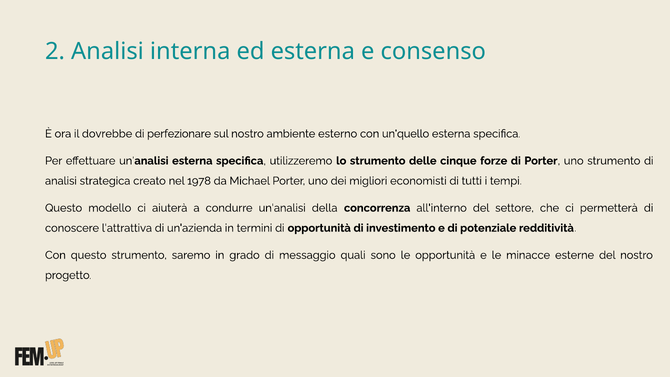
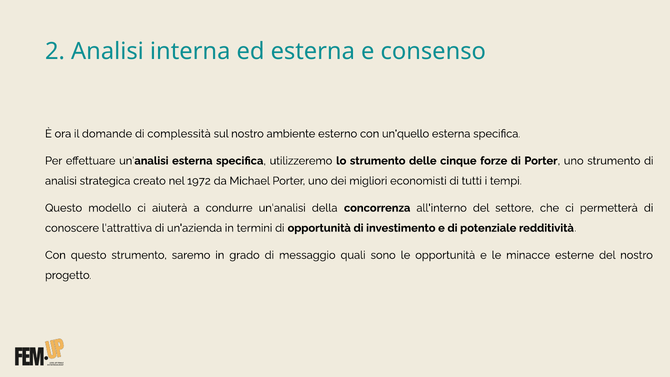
dovrebbe: dovrebbe -> domande (107, 134)
perfezionare: perfezionare -> complessità (179, 134)
1978: 1978 -> 1972 (199, 181)
